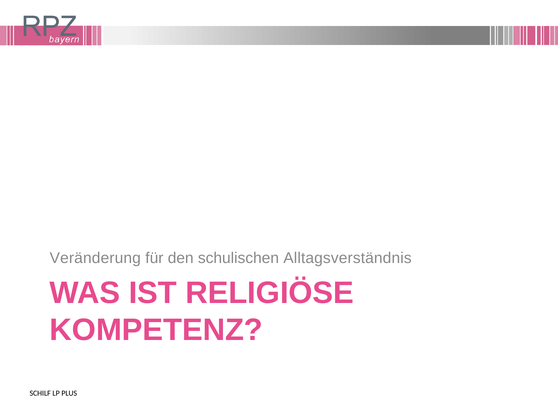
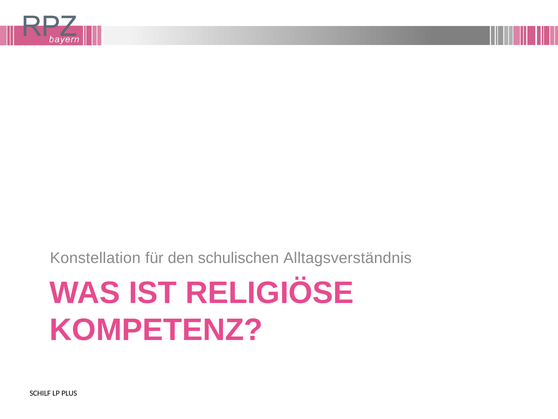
Veränderung: Veränderung -> Konstellation (95, 258)
